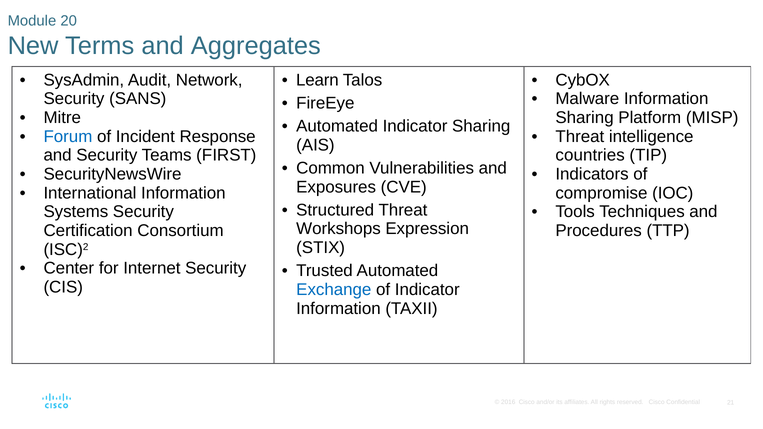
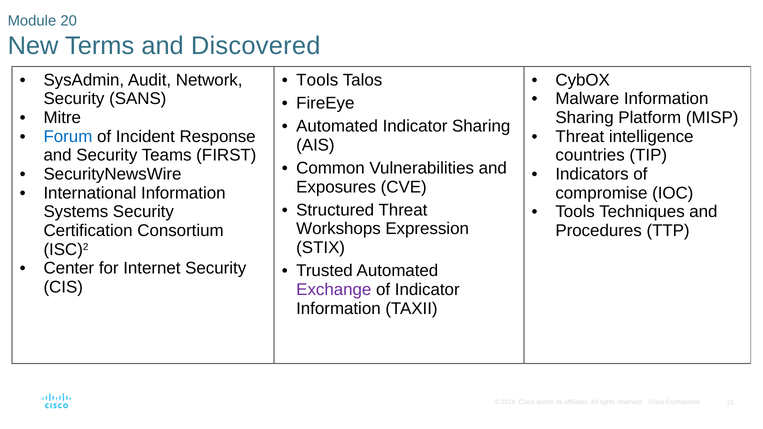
Aggregates: Aggregates -> Discovered (256, 46)
Learn: Learn -> Tools (317, 80)
Exchange colour: blue -> purple (334, 290)
